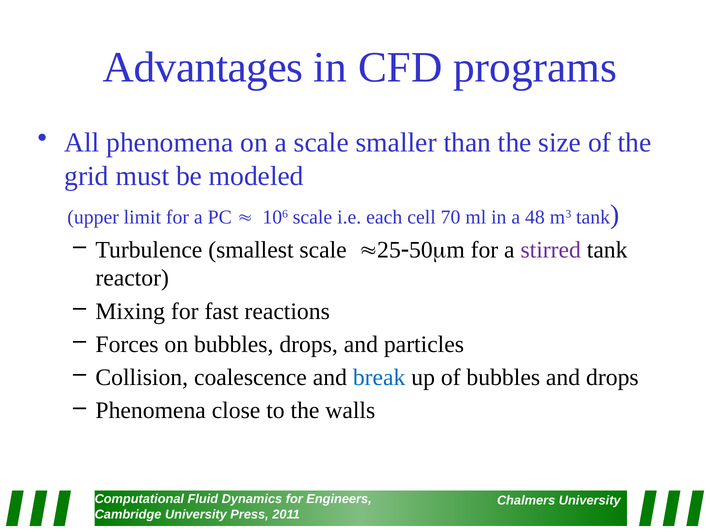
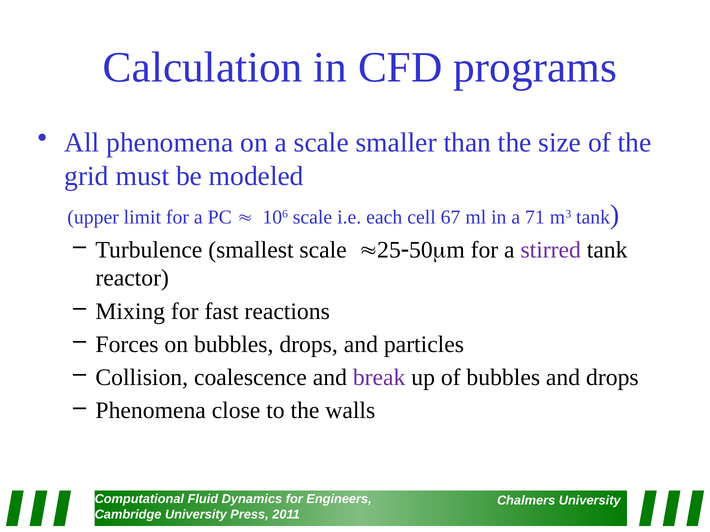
Advantages: Advantages -> Calculation (203, 68)
70: 70 -> 67 (451, 217)
48: 48 -> 71 (535, 217)
break colour: blue -> purple (379, 378)
